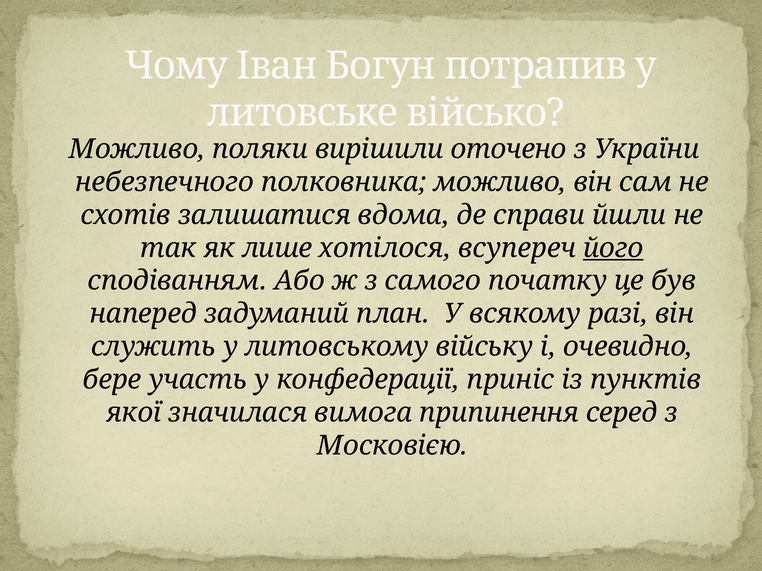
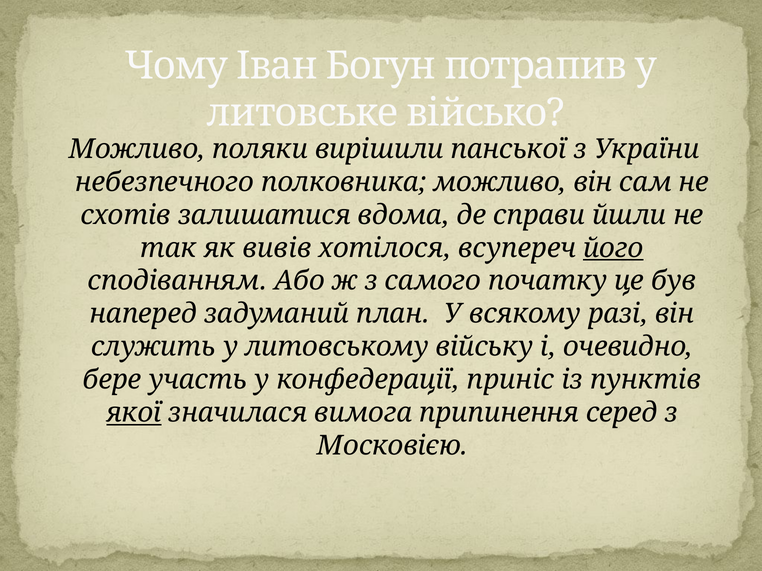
оточено: оточено -> панської (509, 149)
лише: лише -> вивів (277, 248)
якої underline: none -> present (134, 413)
